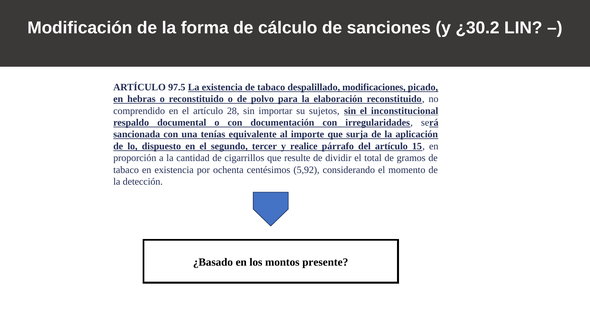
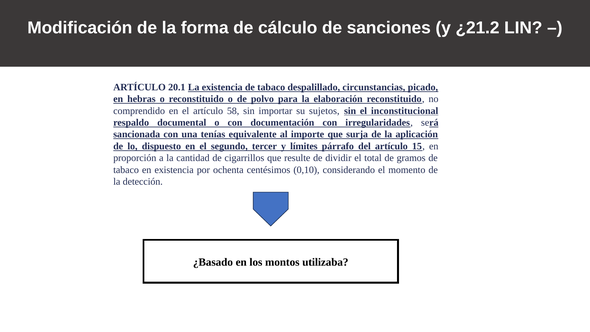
¿30.2: ¿30.2 -> ¿21.2 (478, 28)
97.5: 97.5 -> 20.1 (177, 87)
modificaciones: modificaciones -> circunstancias (374, 87)
28: 28 -> 58 (233, 111)
realice: realice -> límites (304, 146)
5,92: 5,92 -> 0,10 (306, 170)
presente: presente -> utilizaba (325, 262)
